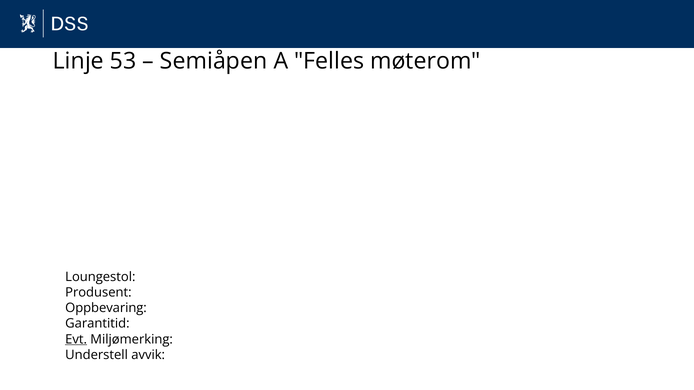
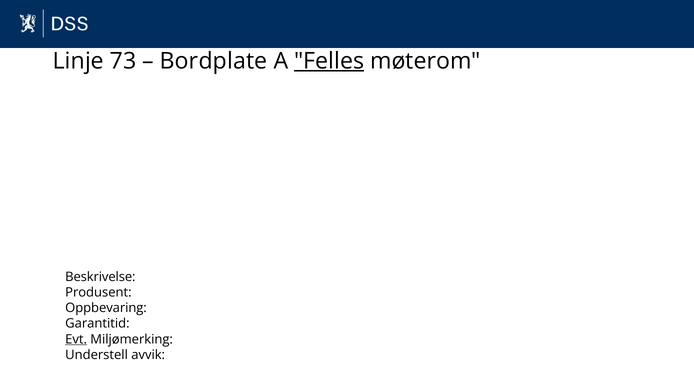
53: 53 -> 73 (123, 61)
Semiåpen: Semiåpen -> Bordplate (214, 61)
Felles underline: none -> present (329, 61)
Loungestol: Loungestol -> Beskrivelse (100, 277)
